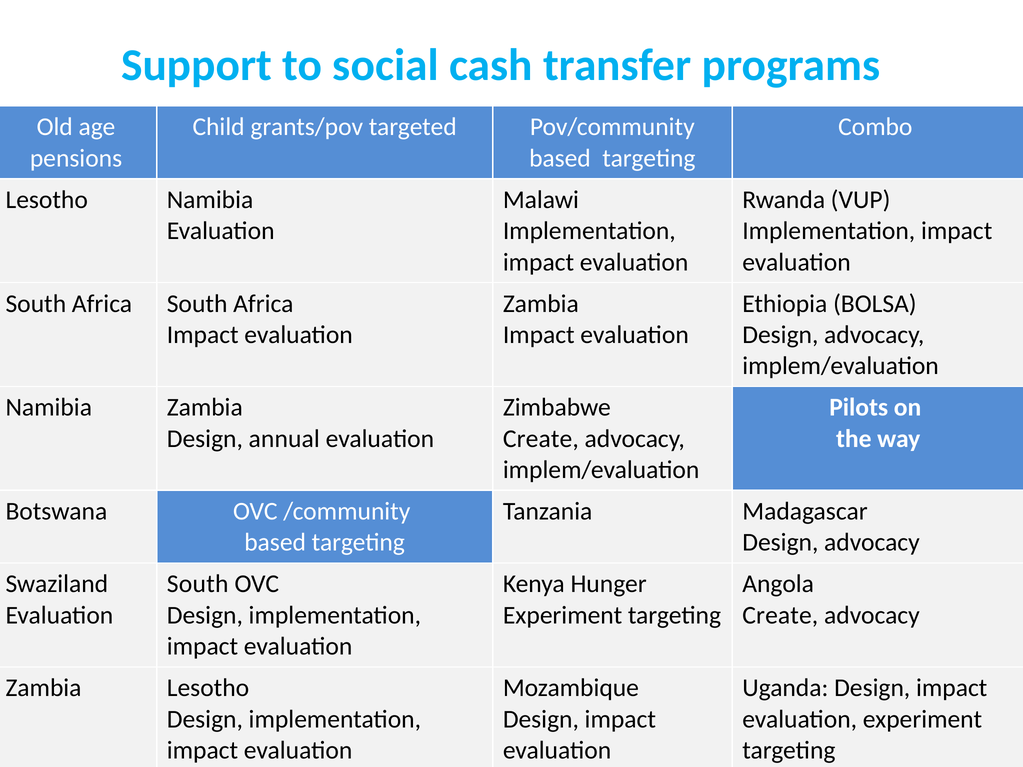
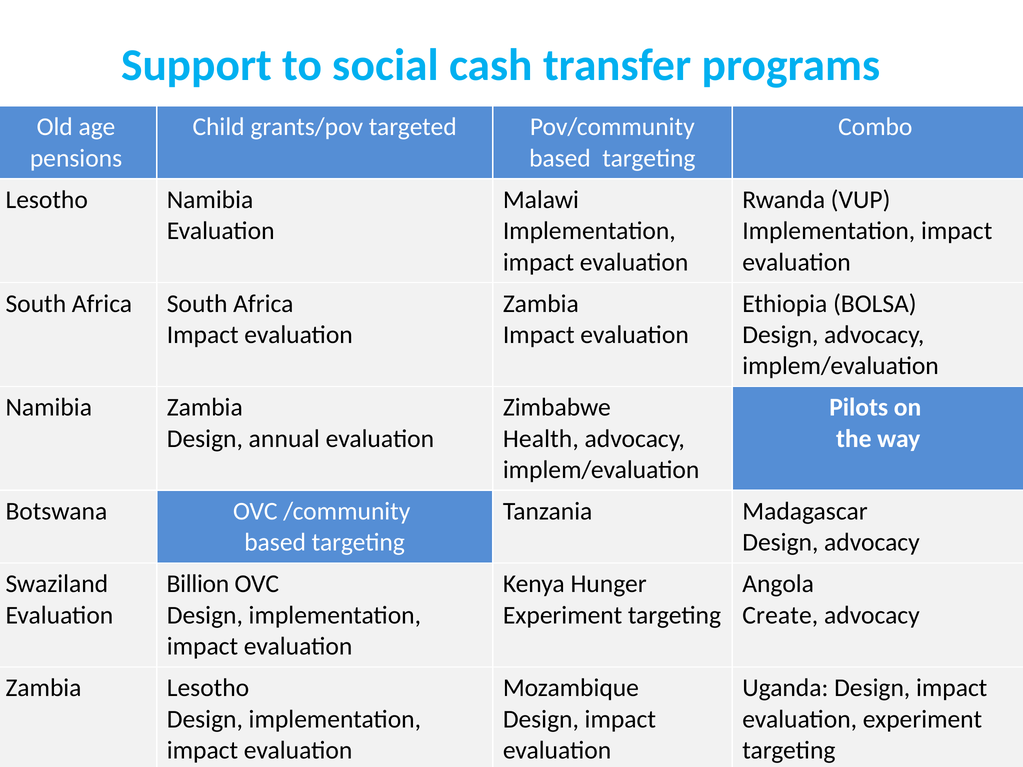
Create: Create -> Health (541, 439)
South: South -> Billion (198, 584)
